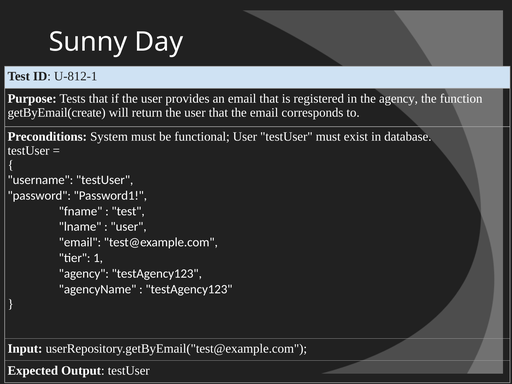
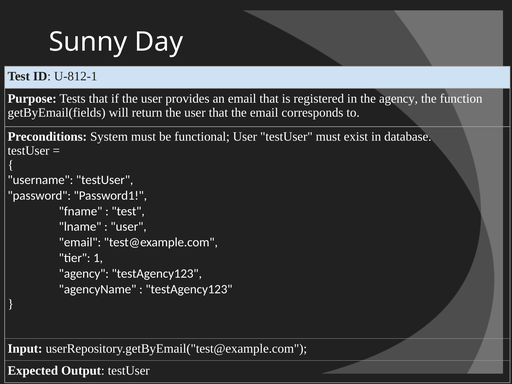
getByEmail(create: getByEmail(create -> getByEmail(fields (57, 113)
